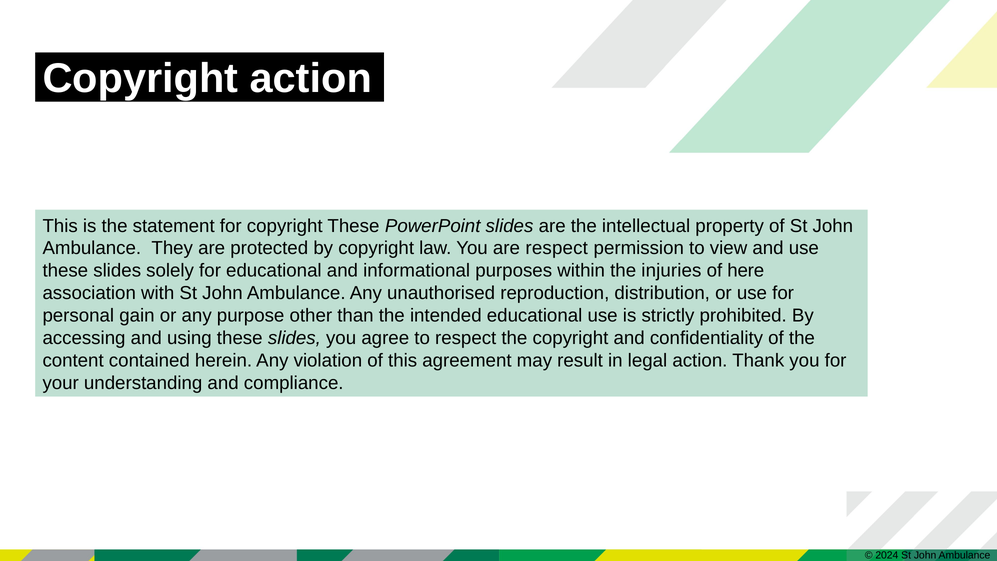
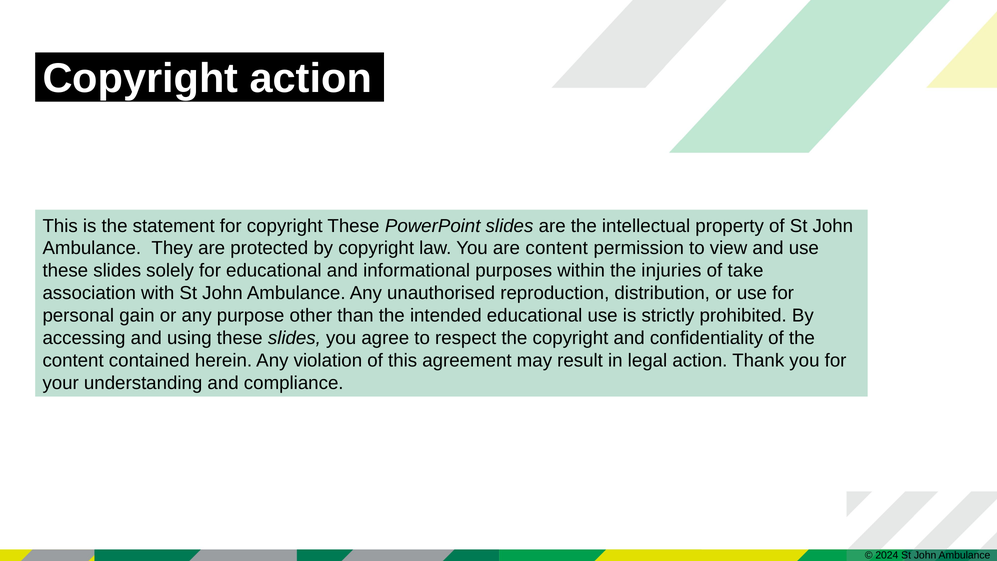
are respect: respect -> content (557, 248)
here: here -> take (746, 271)
